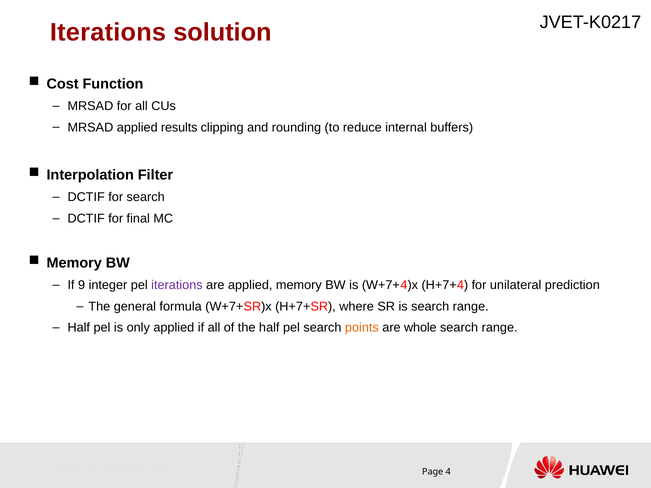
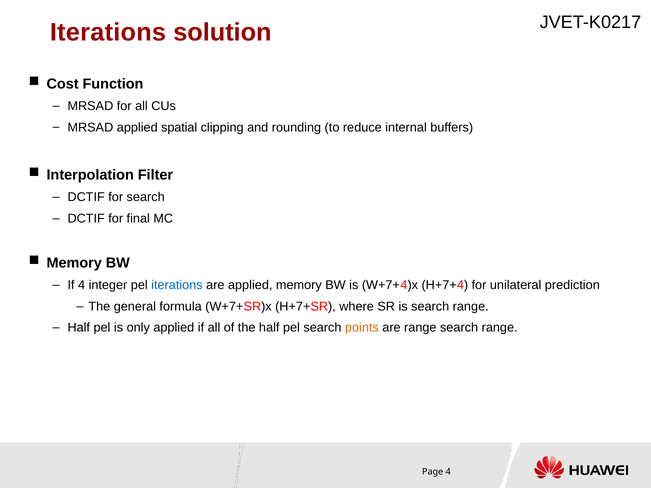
results: results -> spatial (179, 128)
If 9: 9 -> 4 (82, 285)
iterations colour: purple -> blue (177, 285)
are whole: whole -> range (420, 328)
